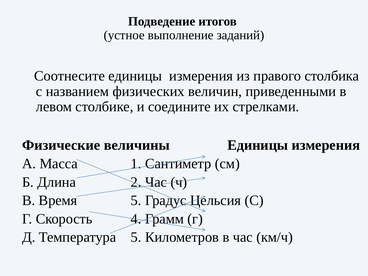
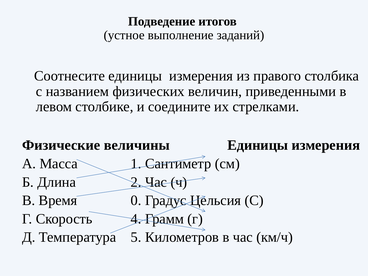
Время 5: 5 -> 0 (136, 200)
